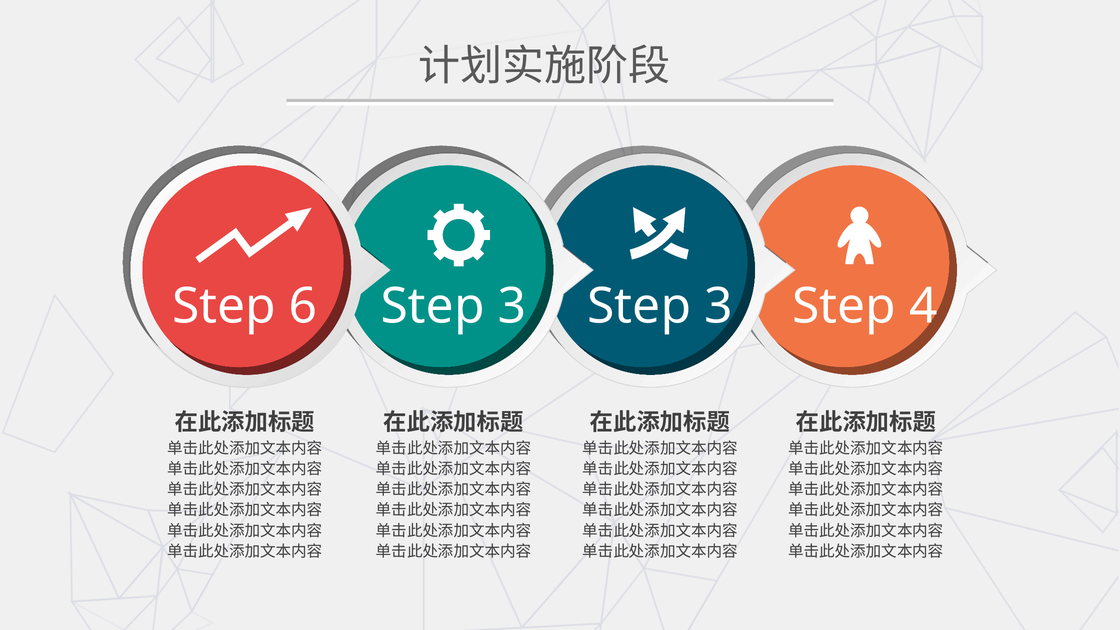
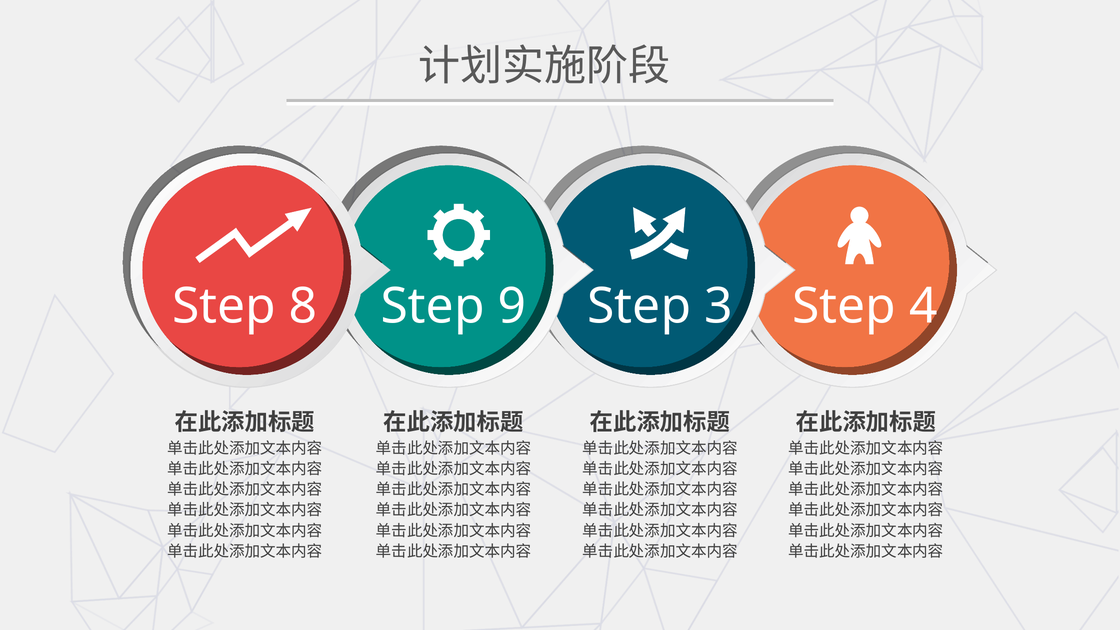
6: 6 -> 8 (303, 306)
3: 3 -> 9 (512, 306)
